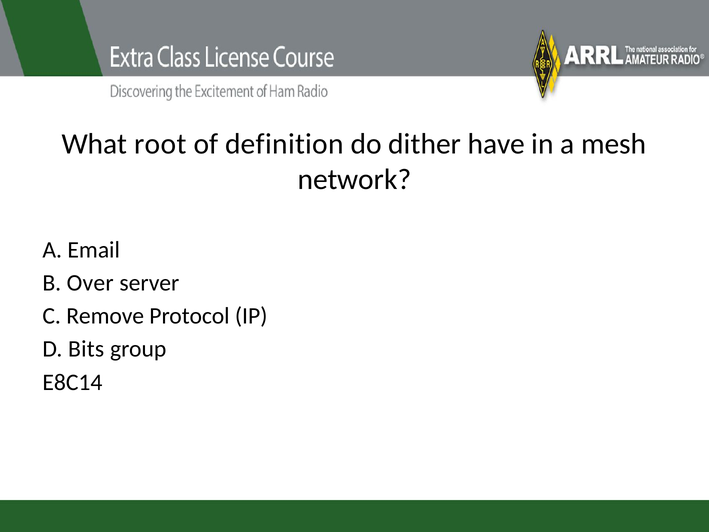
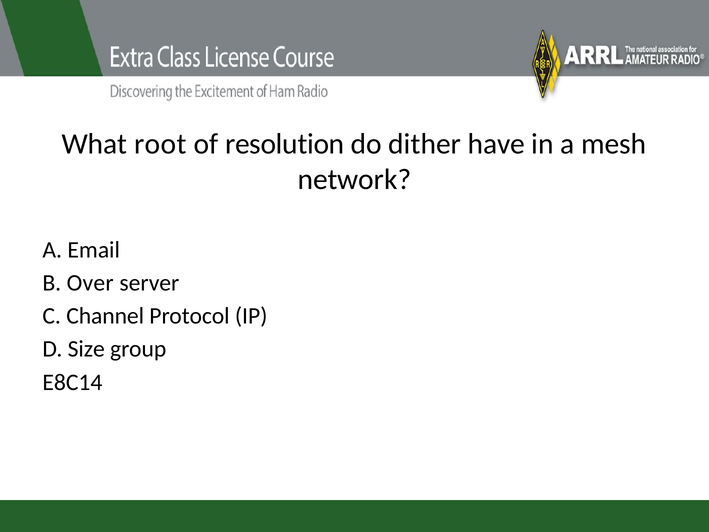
definition: definition -> resolution (285, 144)
Remove: Remove -> Channel (105, 316)
Bits: Bits -> Size (86, 349)
